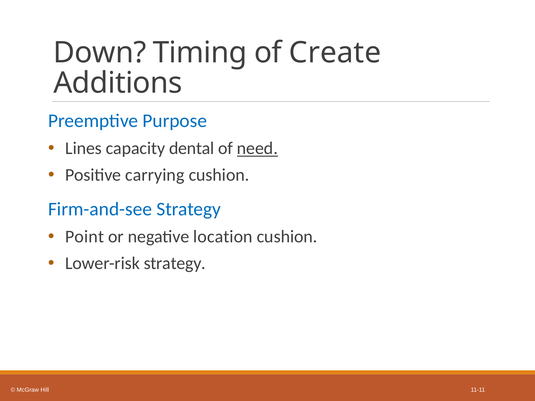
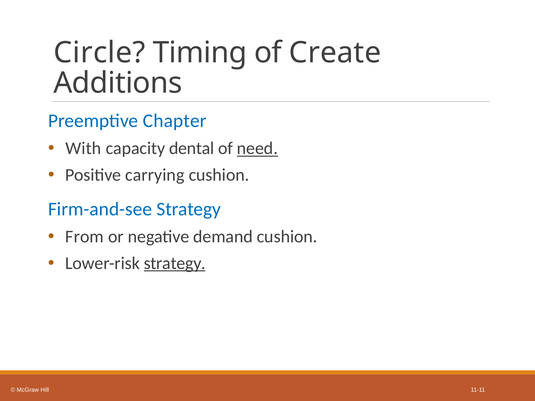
Down: Down -> Circle (100, 53)
Purpose: Purpose -> Chapter (175, 121)
Lines: Lines -> With (83, 149)
Point: Point -> From (85, 237)
location: location -> demand (223, 237)
strategy underline: none -> present (175, 263)
